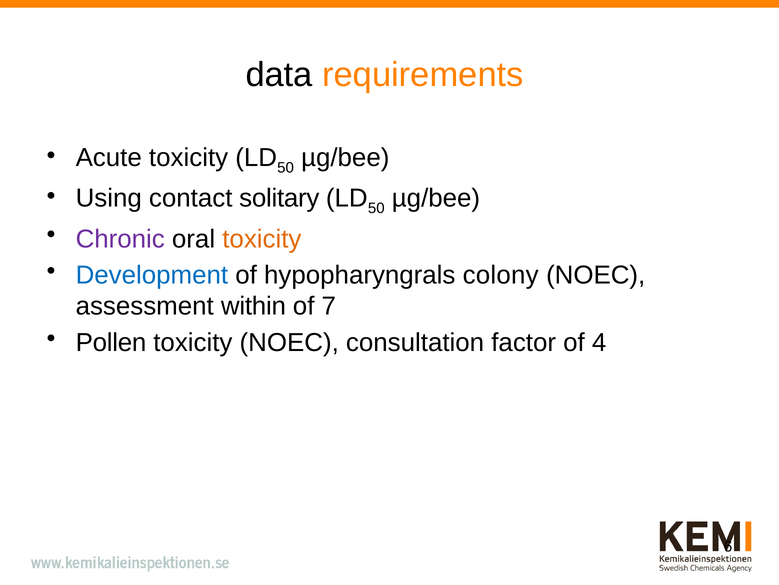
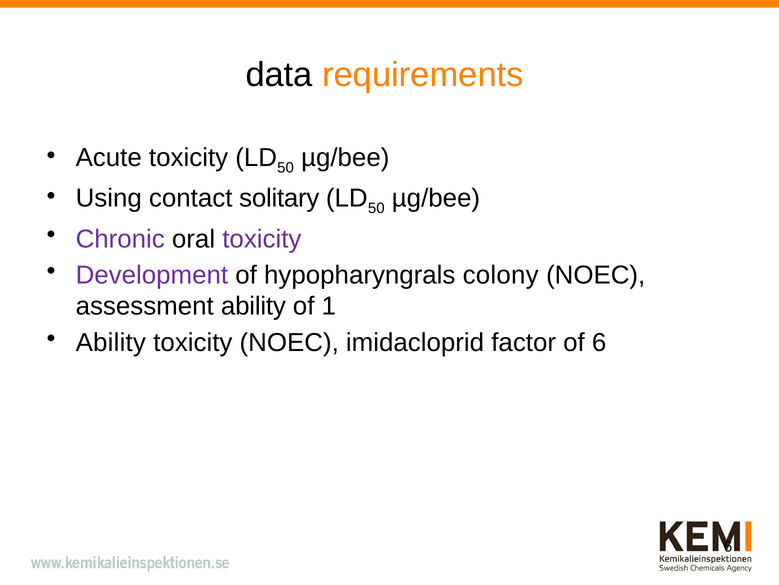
toxicity colour: orange -> purple (262, 239)
Development colour: blue -> purple (152, 275)
assessment within: within -> ability (253, 306)
7: 7 -> 1 (329, 306)
Pollen: Pollen -> Ability (111, 342)
consultation: consultation -> imidacloprid (415, 342)
of 4: 4 -> 6 (599, 342)
